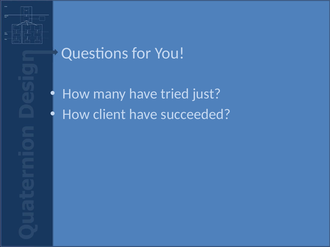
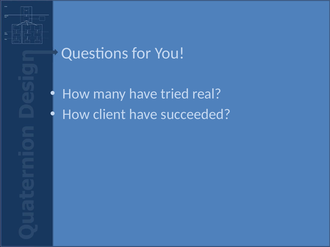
just: just -> real (207, 94)
